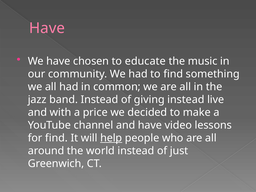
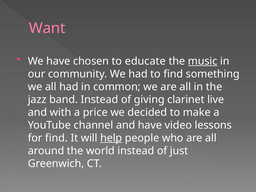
Have: Have -> Want (47, 28)
music underline: none -> present (203, 61)
giving instead: instead -> clarinet (186, 100)
